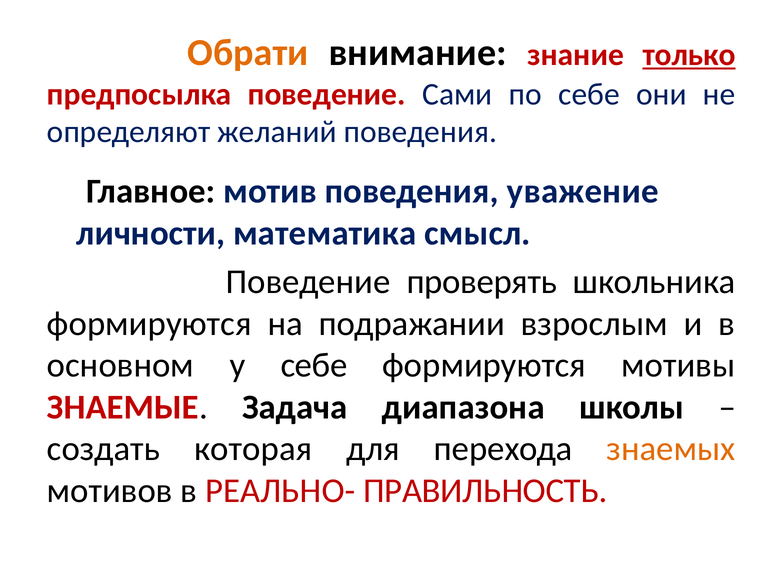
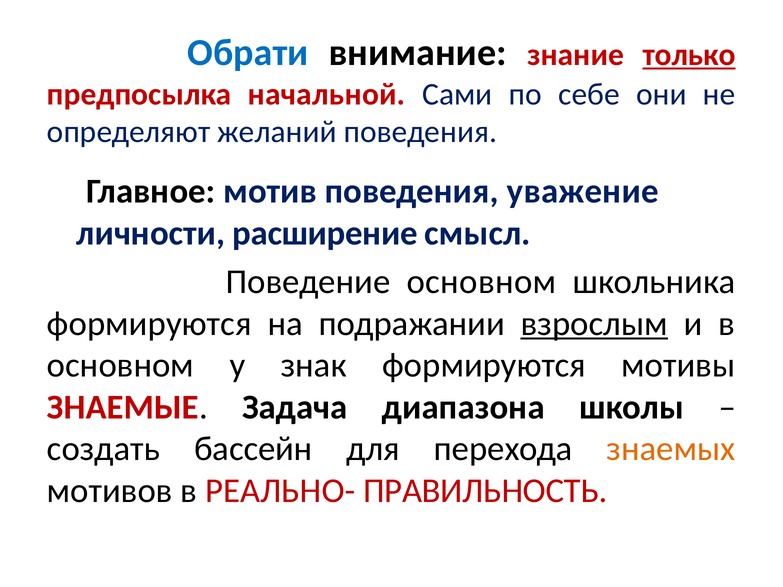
Обрати colour: orange -> blue (248, 53)
предпосылка поведение: поведение -> начальной (327, 94)
математика: математика -> расширение (325, 233)
Поведение проверять: проверять -> основном (481, 282)
взрослым underline: none -> present (594, 324)
у себе: себе -> знак (314, 365)
которая: которая -> бассейн (253, 449)
